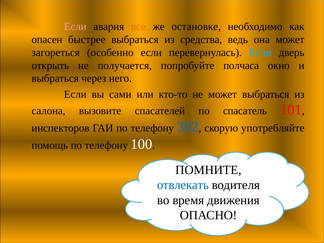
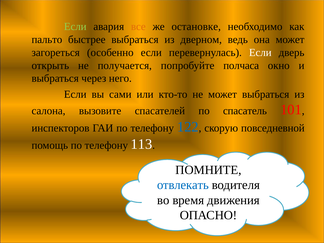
Если colour: pink -> light green (75, 27)
опасен: опасен -> пальто (47, 40)
средства: средства -> дверном (201, 40)
Если colour: light blue -> white (260, 52)
302: 302 -> 122 (188, 127)
употребляйте: употребляйте -> повседневной (273, 128)
100: 100 -> 113 (141, 144)
